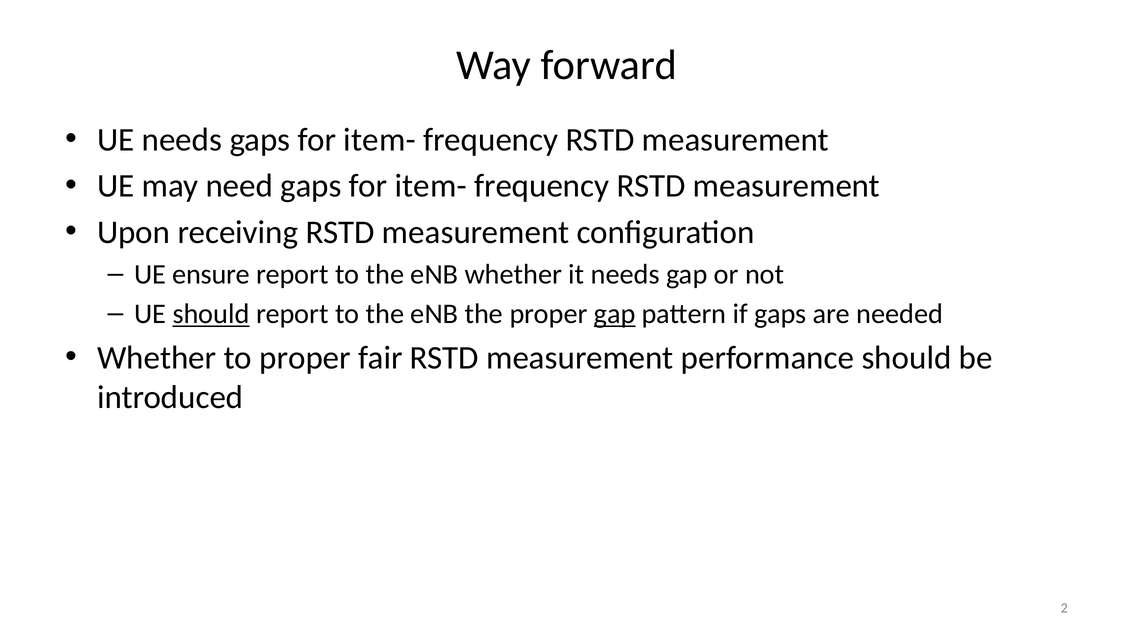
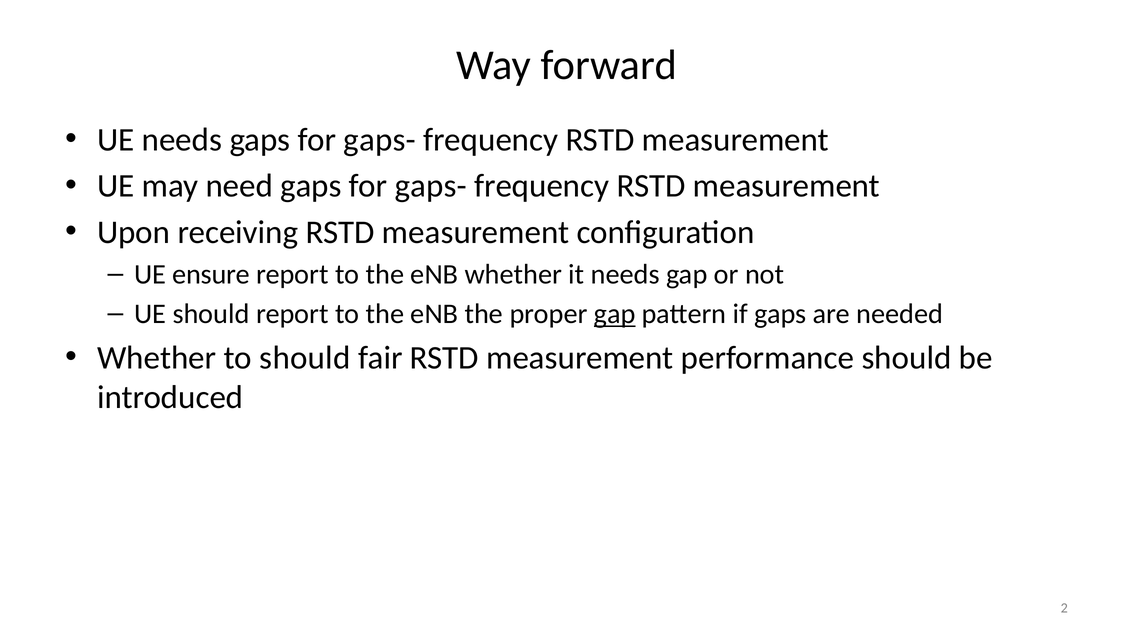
needs gaps for item-: item- -> gaps- (380, 140)
need gaps for item-: item- -> gaps- (431, 186)
should underline: present -> none (211, 314)
to proper: proper -> should (305, 358)
